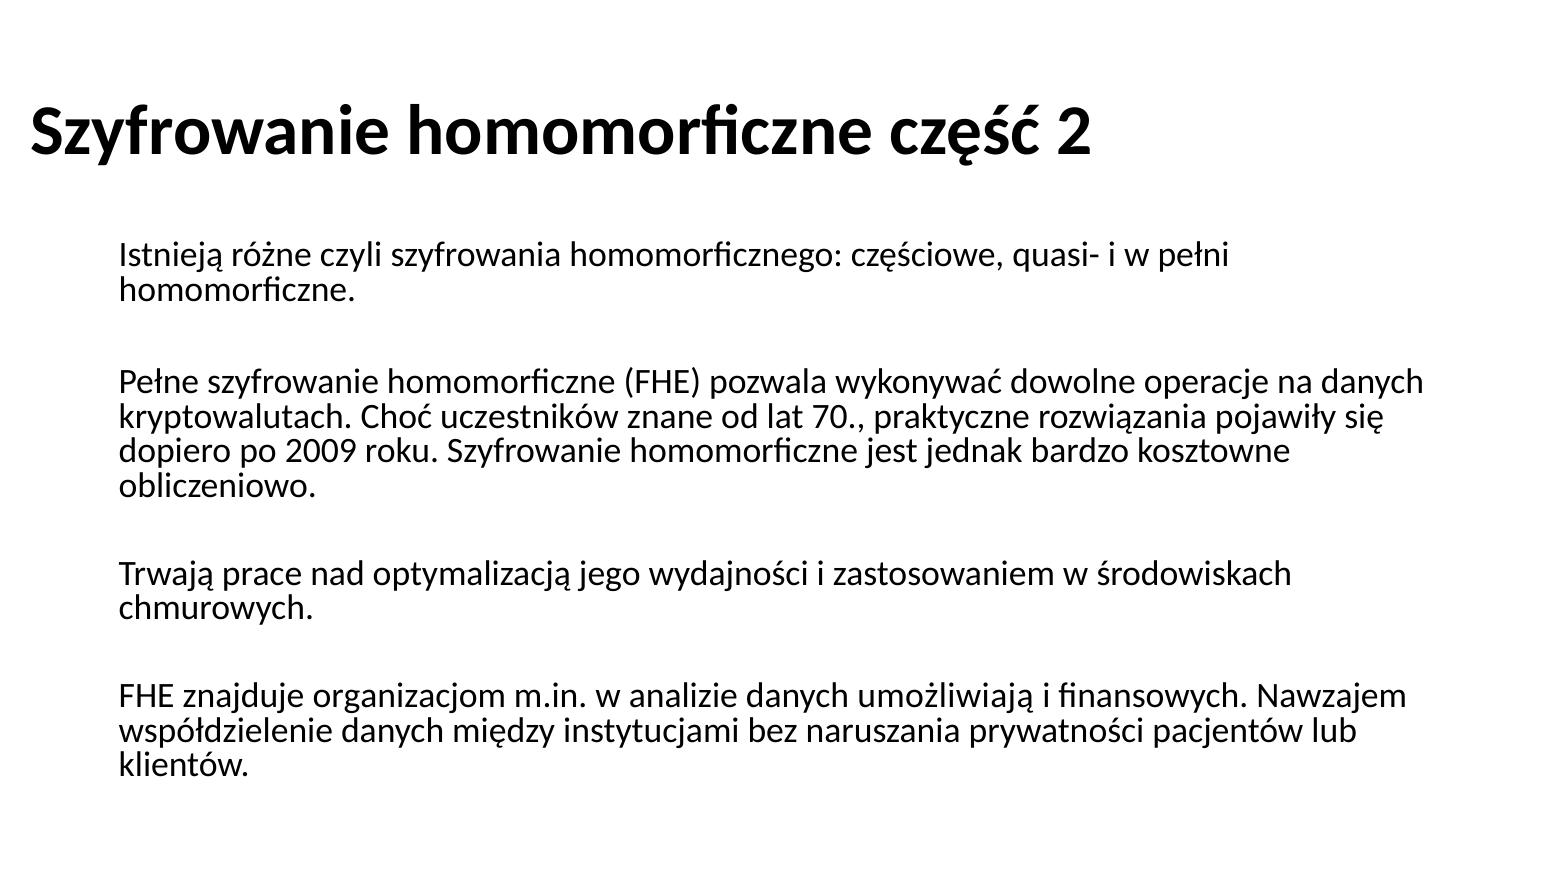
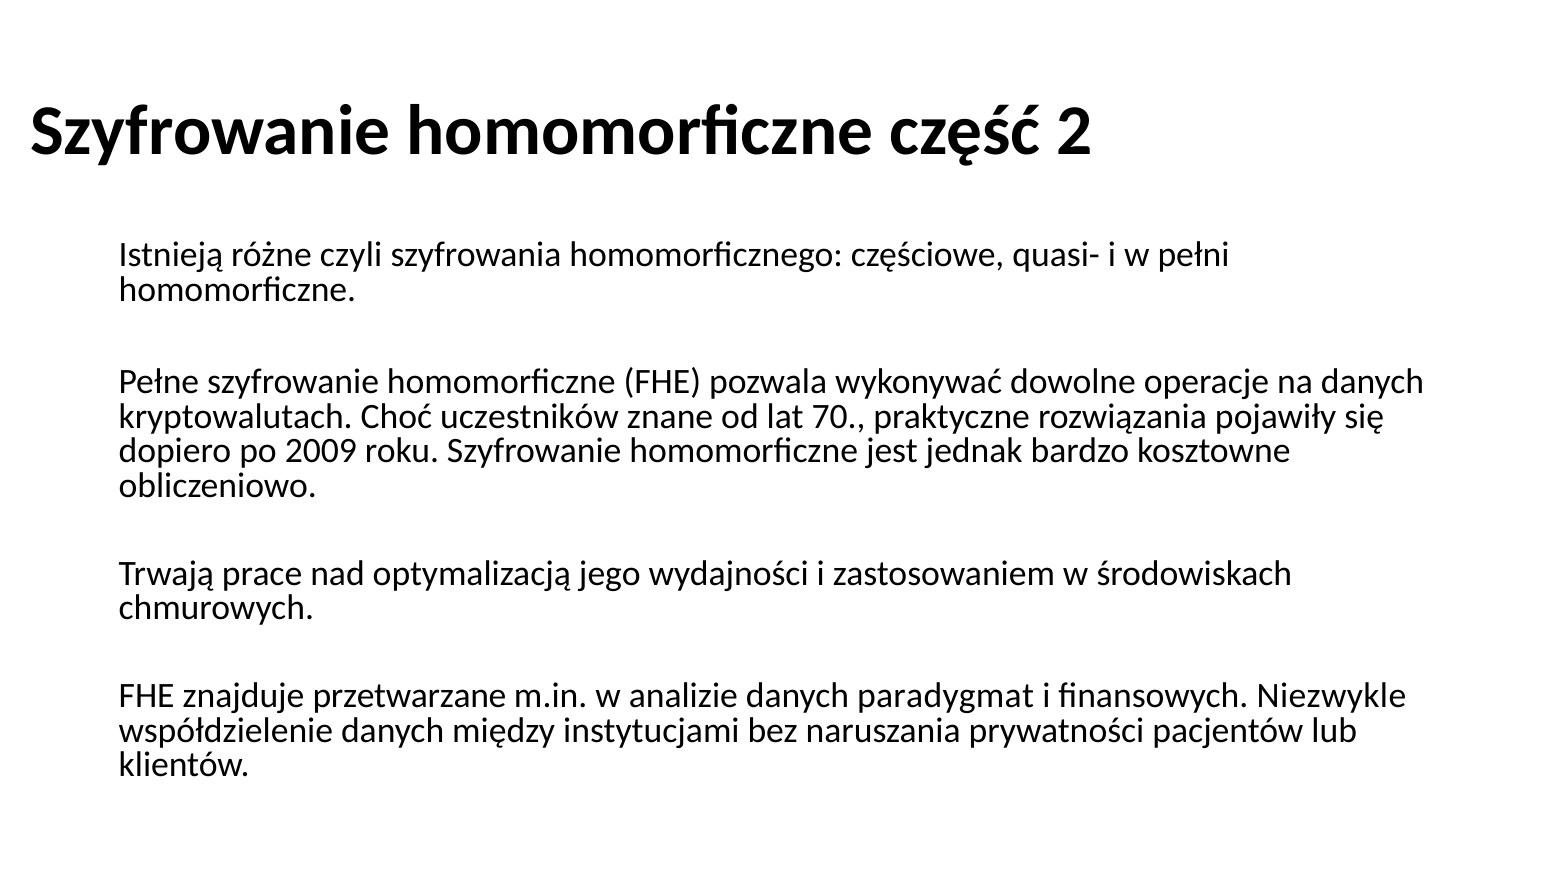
organizacjom: organizacjom -> przetwarzane (409, 696)
umożliwiają: umożliwiają -> paradygmat (946, 696)
Nawzajem: Nawzajem -> Niezwykle (1331, 696)
